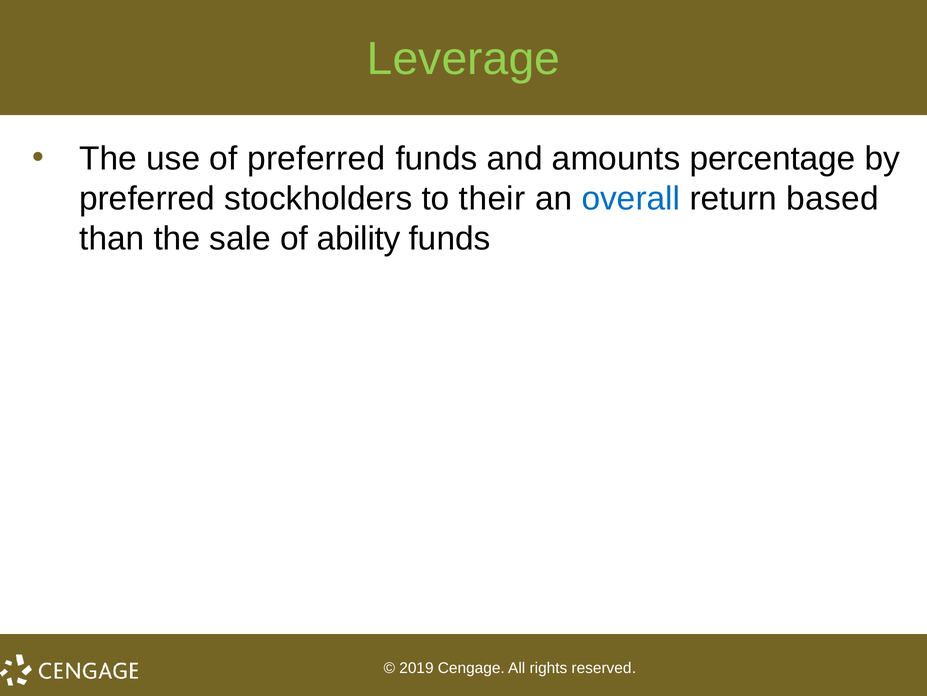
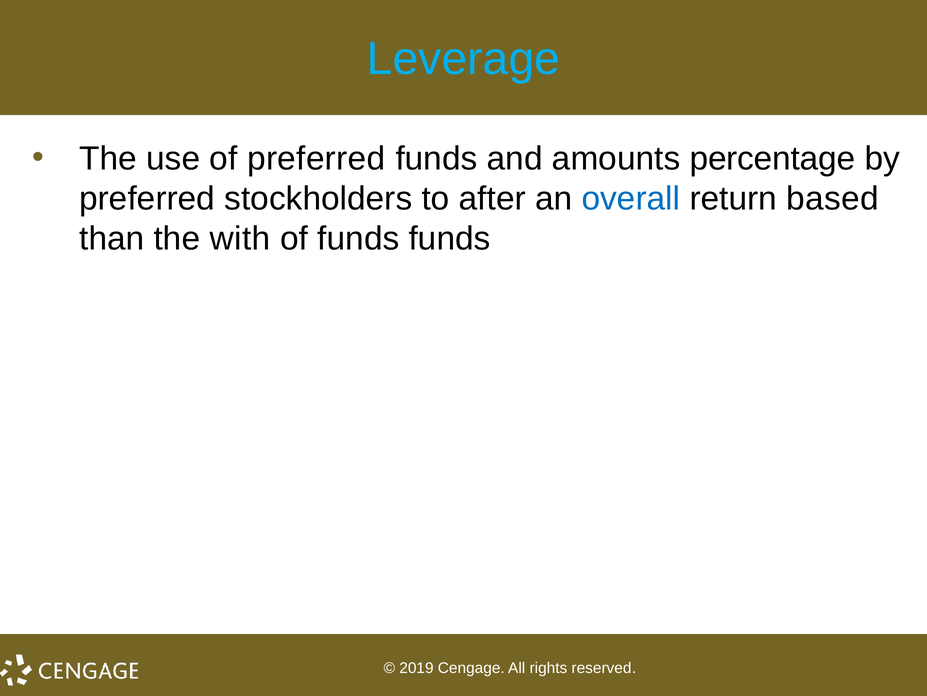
Leverage colour: light green -> light blue (464, 59)
their: their -> after (492, 199)
sale: sale -> with (240, 239)
of ability: ability -> funds (358, 239)
